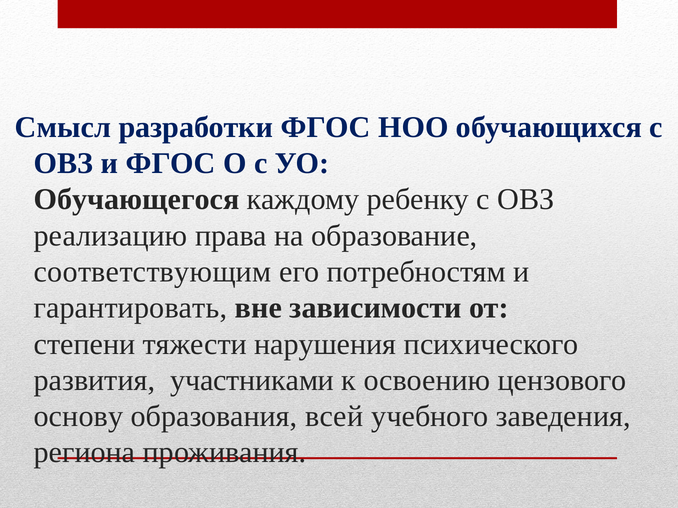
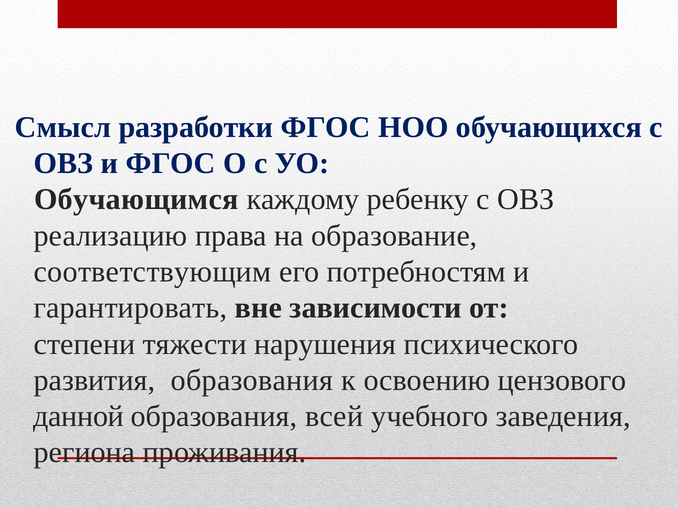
Обучающегося: Обучающегося -> Обучающимся (136, 200)
развития участниками: участниками -> образования (252, 381)
основу: основу -> данной (79, 417)
